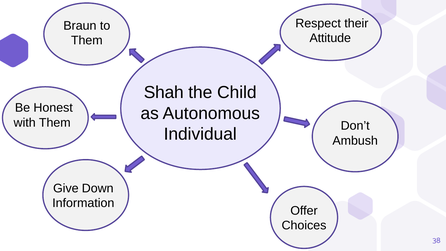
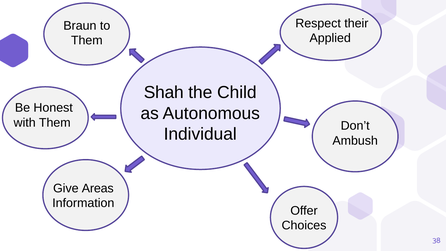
Attitude: Attitude -> Applied (330, 38)
Down: Down -> Areas (98, 188)
